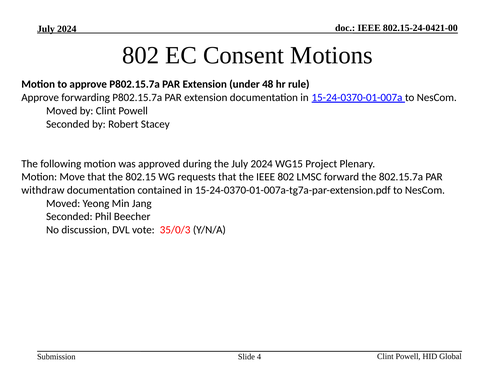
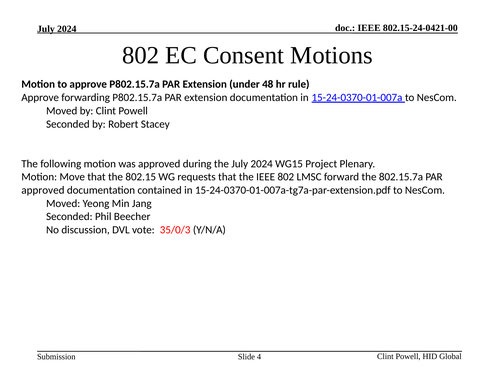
withdraw: withdraw -> approved (43, 190)
